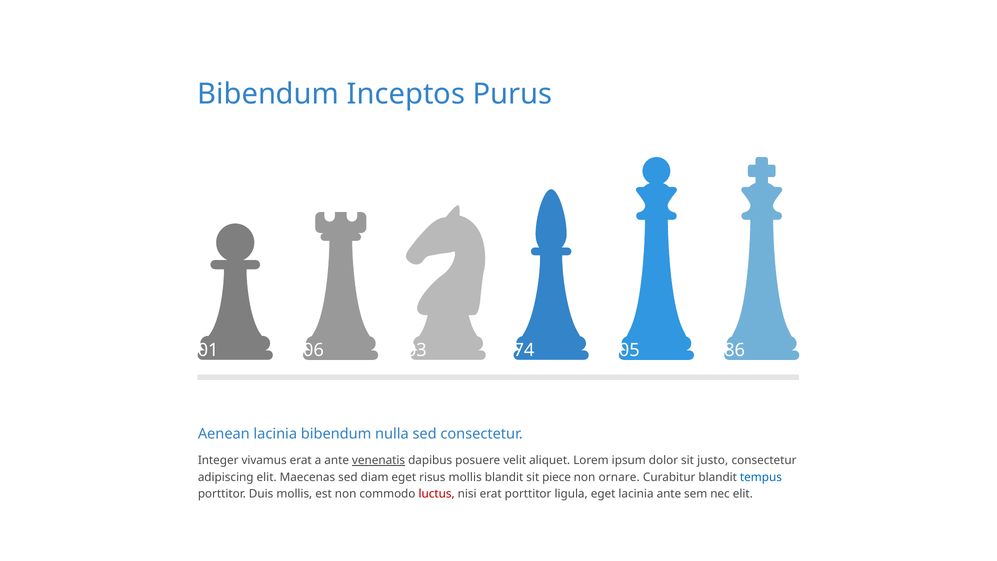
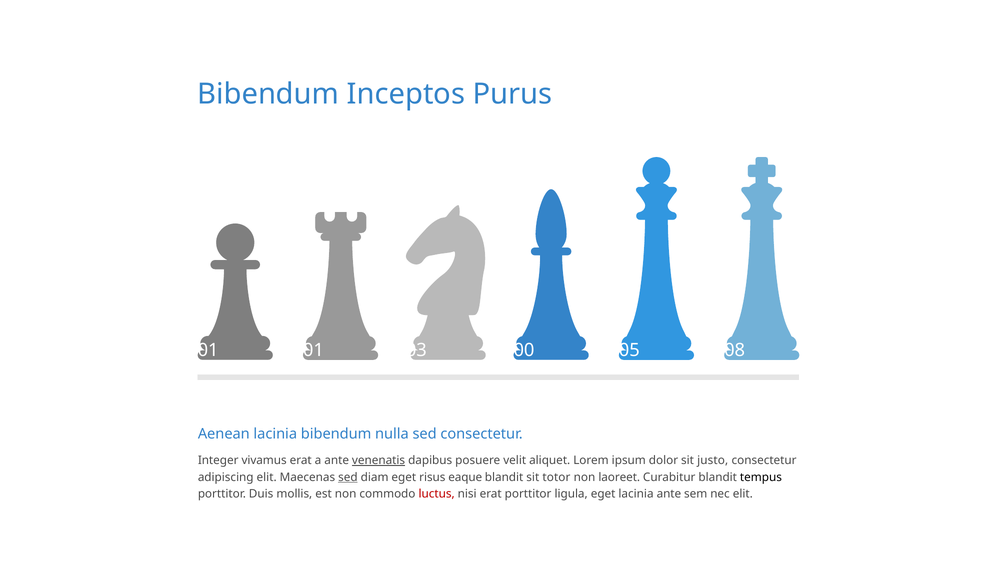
01 06: 06 -> 01 (313, 350)
74: 74 -> 00 (524, 350)
86: 86 -> 08 (735, 350)
sed underline: none -> present (348, 477)
risus mollis: mollis -> eaque (465, 477)
piece: piece -> totor (556, 477)
ornare: ornare -> laoreet (619, 477)
tempus colour: blue -> black (761, 477)
